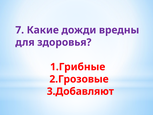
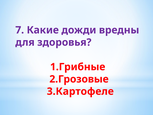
3.Добавляют: 3.Добавляют -> 3.Картофеле (80, 91)
